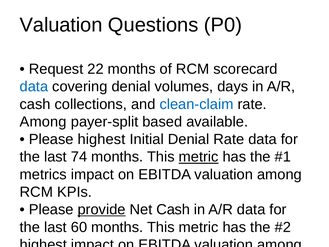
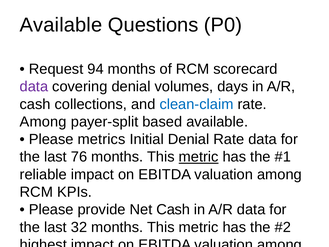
Valuation: Valuation -> Available (61, 25)
22: 22 -> 94 (96, 69)
data colour: blue -> purple (34, 87)
Please highest: highest -> metrics (102, 139)
74: 74 -> 76 (79, 157)
metrics: metrics -> reliable (43, 174)
provide underline: present -> none (102, 209)
60: 60 -> 32 (79, 227)
